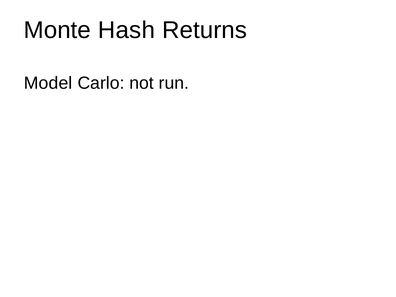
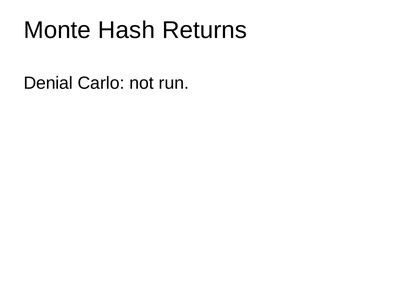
Model: Model -> Denial (48, 83)
